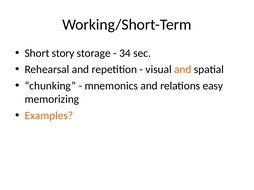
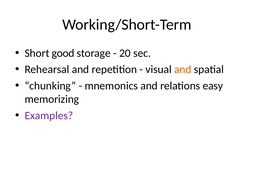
story: story -> good (63, 53)
34: 34 -> 20 (125, 53)
Examples colour: orange -> purple (49, 116)
